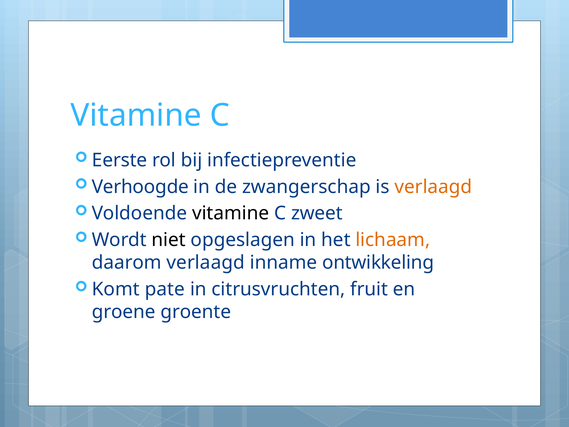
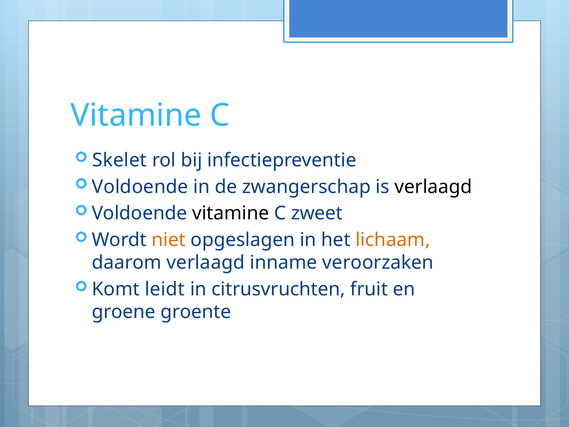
Eerste: Eerste -> Skelet (119, 160)
Verhoogde: Verhoogde -> Voldoende (140, 187)
verlaagd colour: orange -> black (433, 187)
niet colour: black -> orange (169, 240)
ontwikkeling: ontwikkeling -> veroorzaken (378, 263)
pate: pate -> leidt (165, 289)
